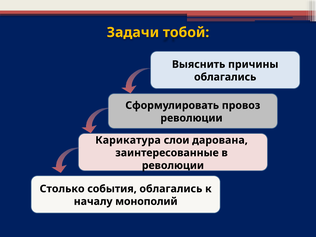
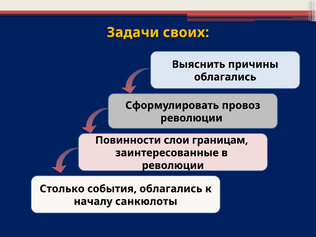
тобой: тобой -> своих (186, 32)
Карикатура: Карикатура -> Повинности (128, 140)
дарована: дарована -> границам (220, 140)
монополий: монополий -> санкюлоты (146, 201)
